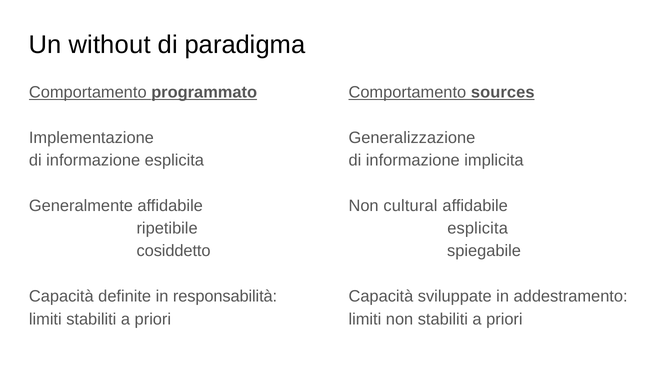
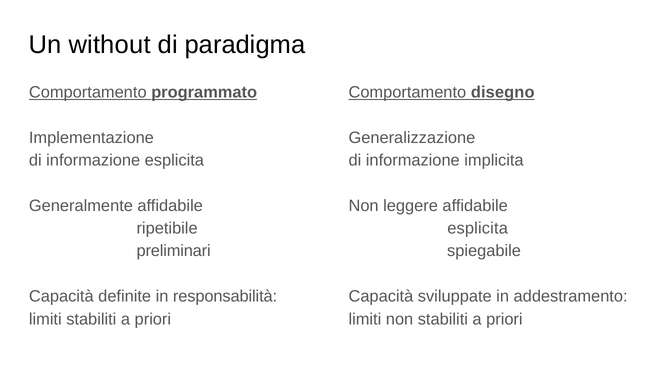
sources: sources -> disegno (503, 92)
cultural: cultural -> leggere (411, 205)
cosiddetto: cosiddetto -> preliminari (174, 251)
